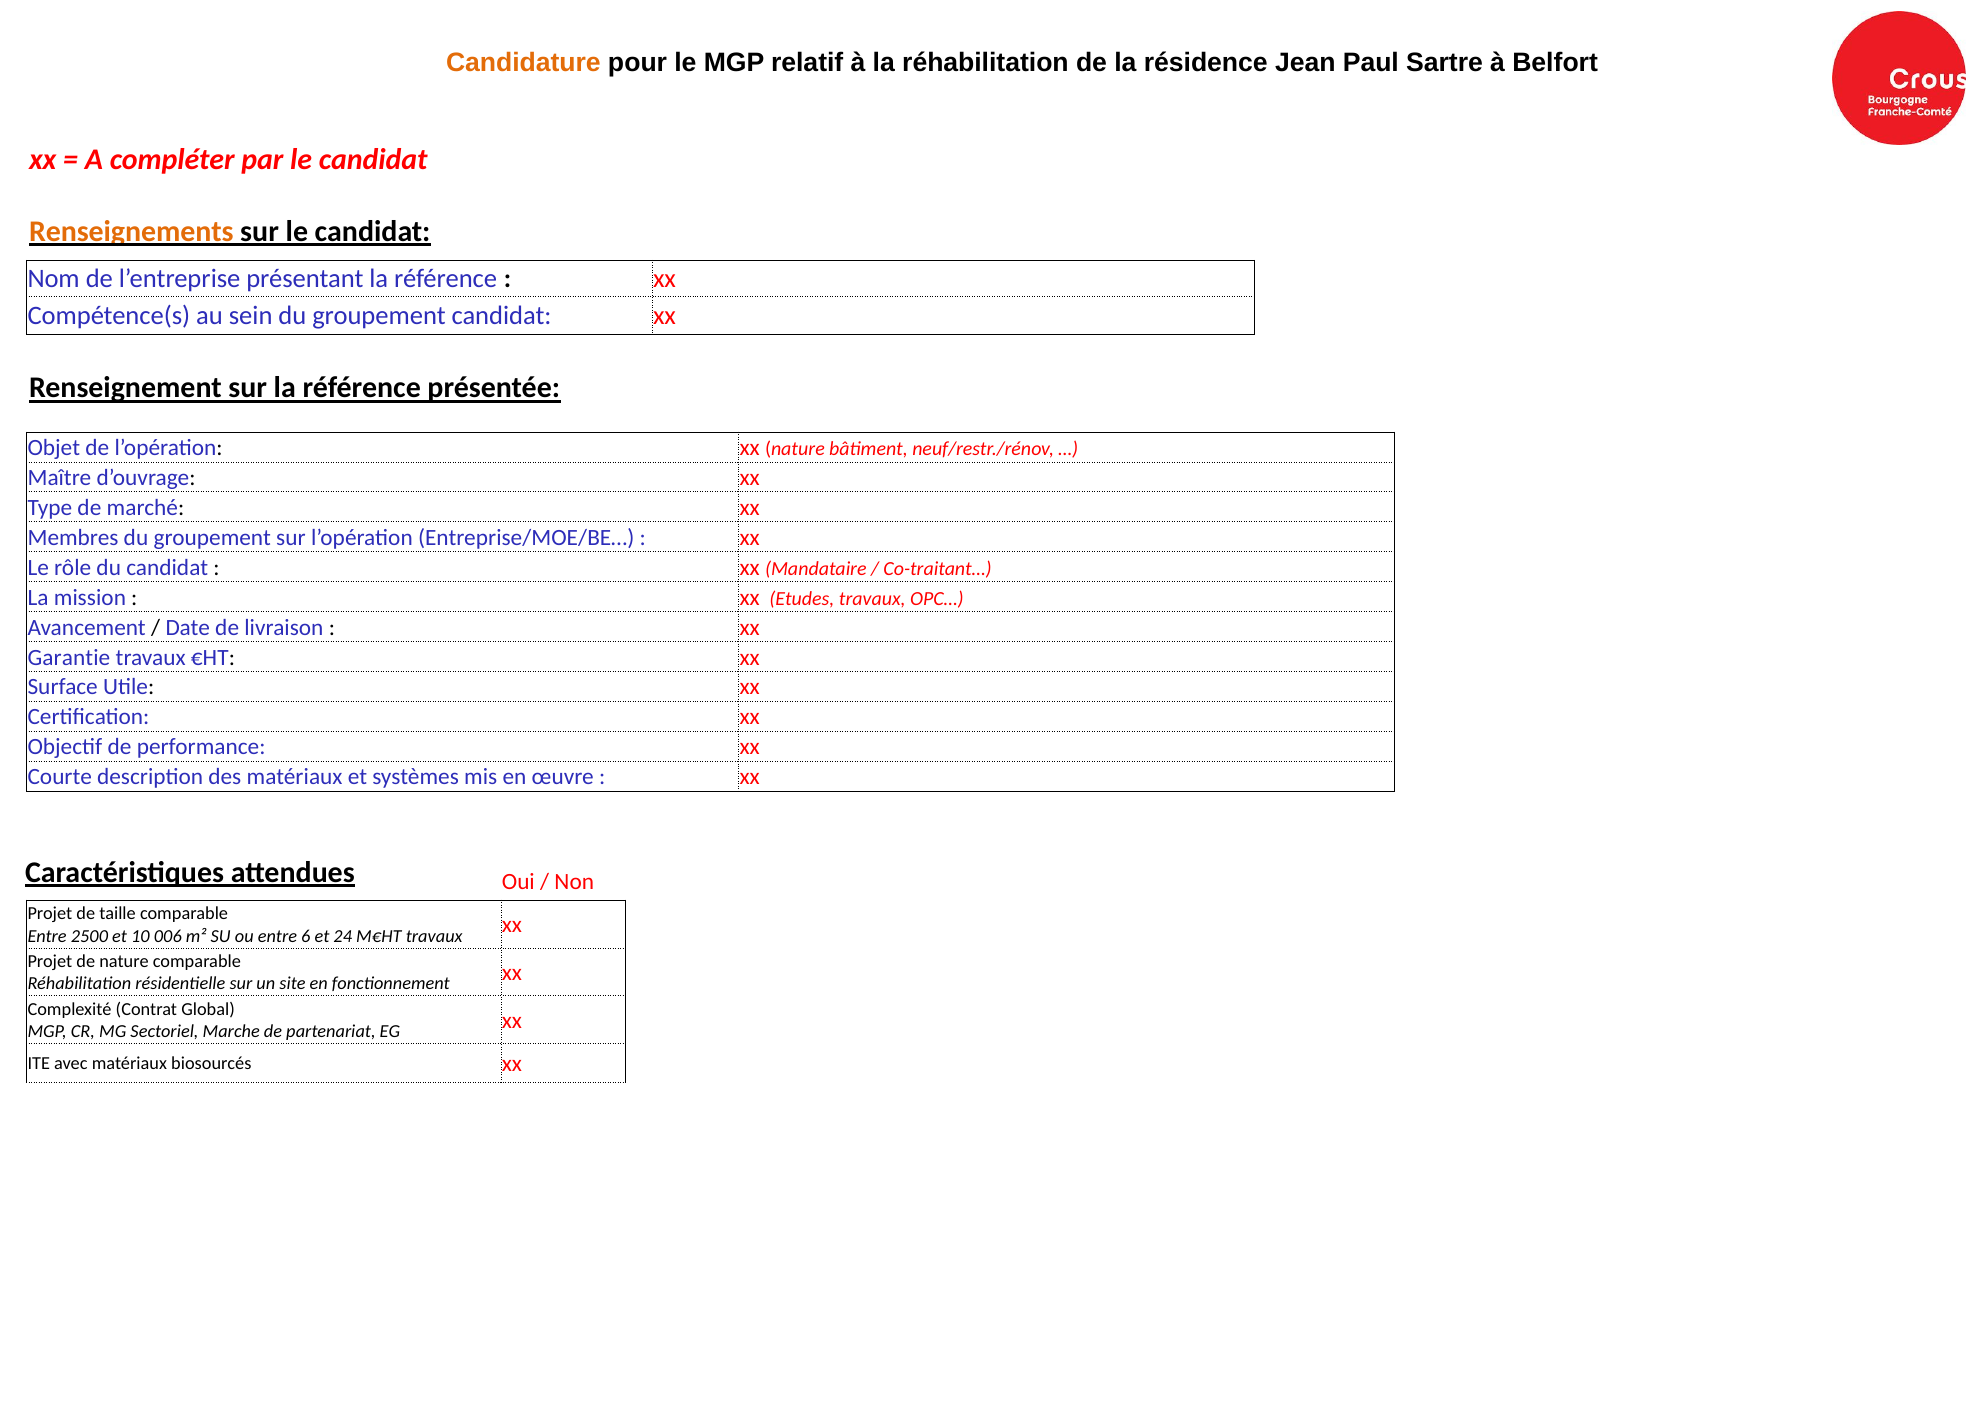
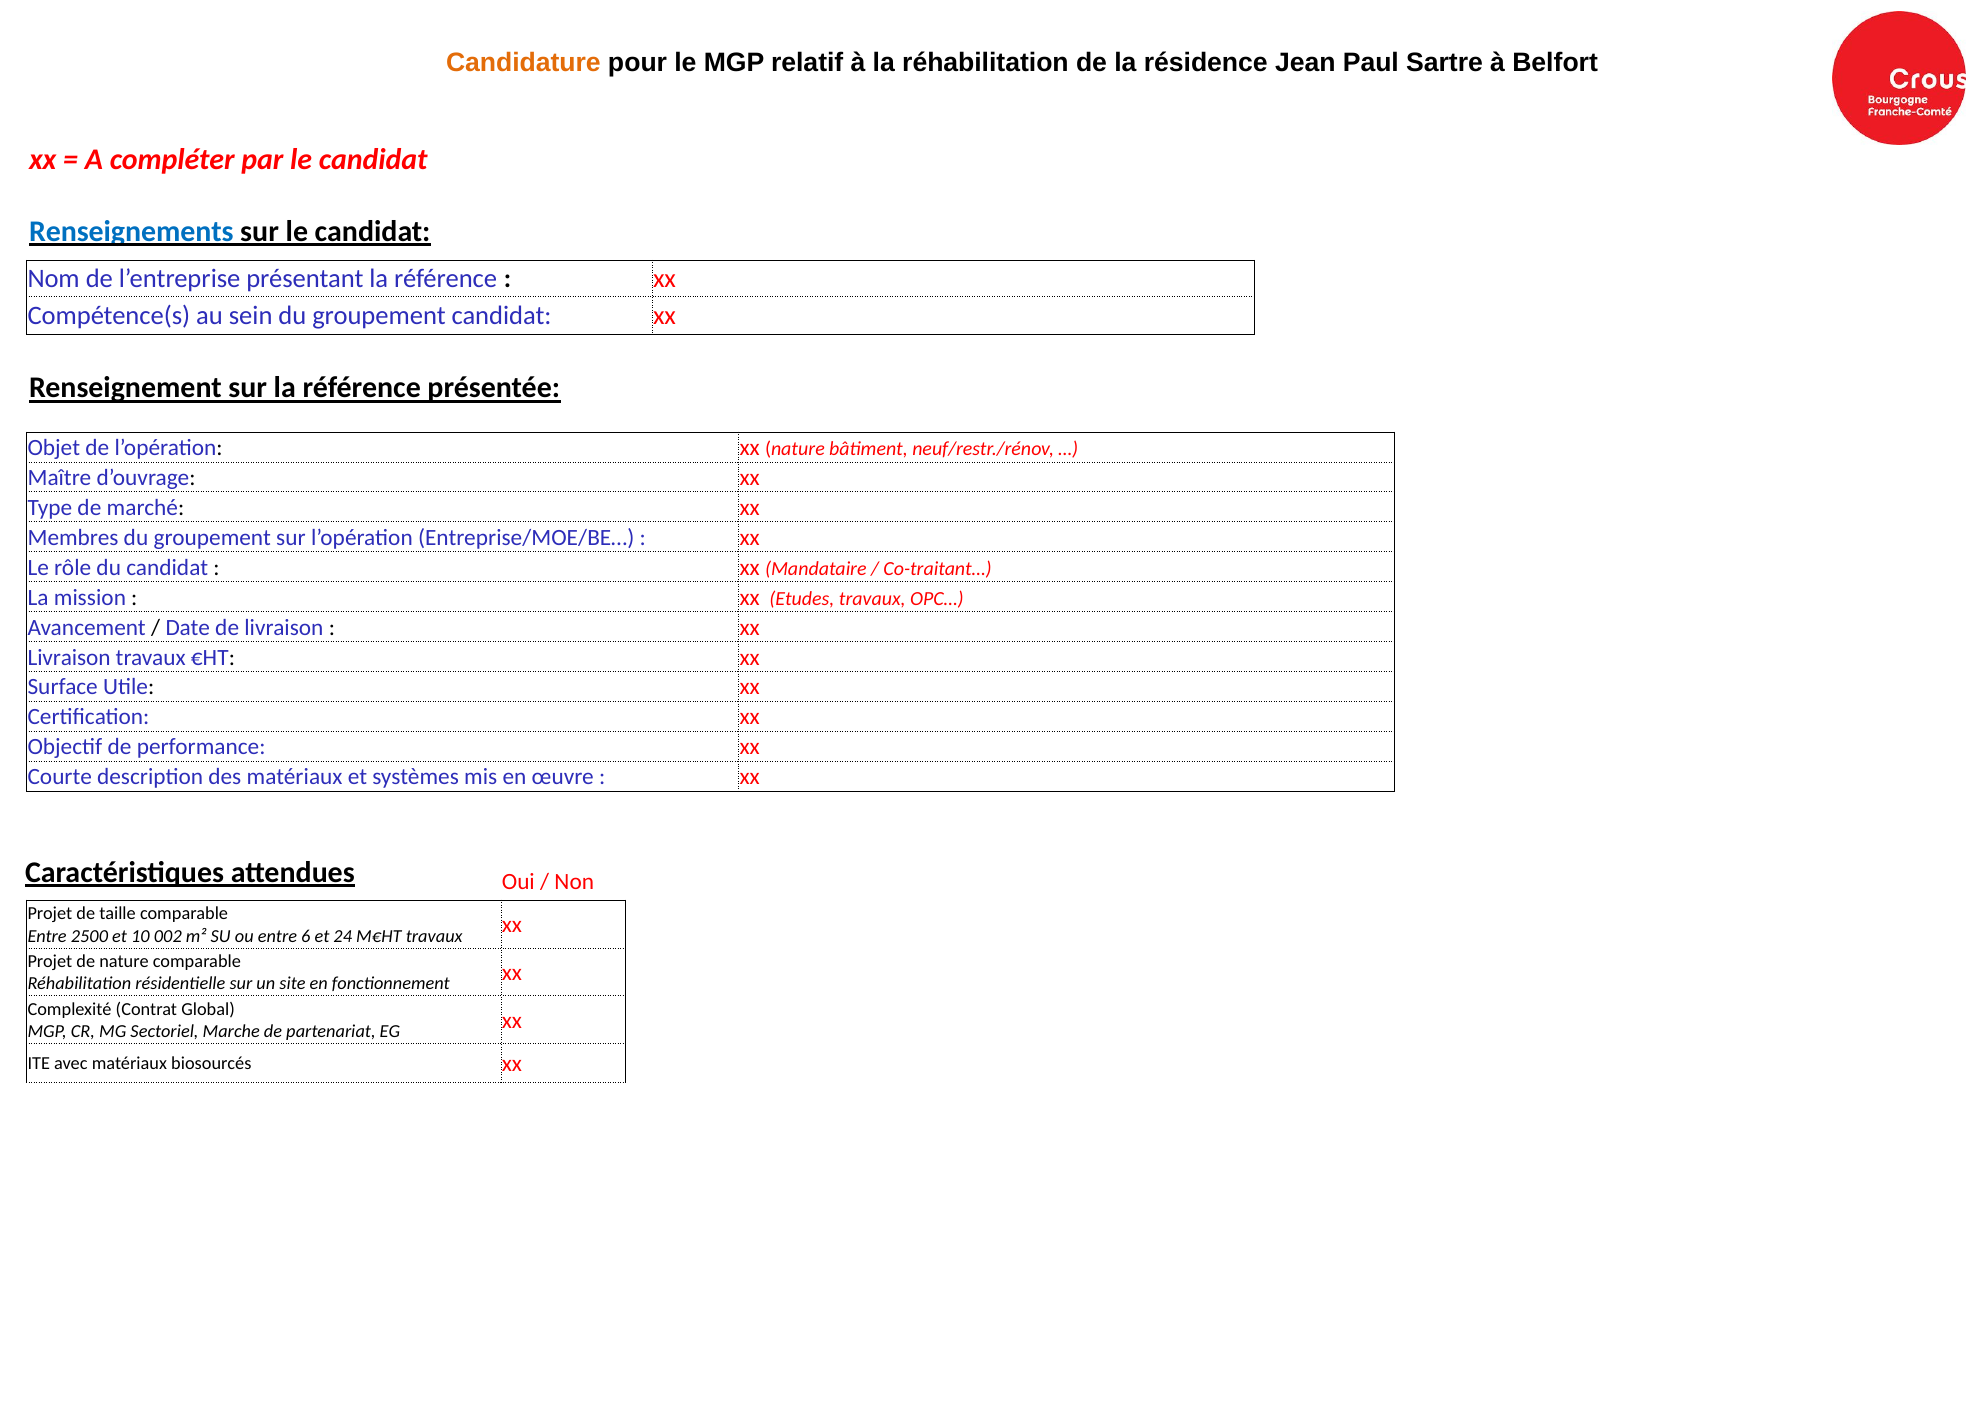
Renseignements colour: orange -> blue (131, 232)
Garantie: Garantie -> Livraison (69, 657)
006: 006 -> 002 (168, 936)
